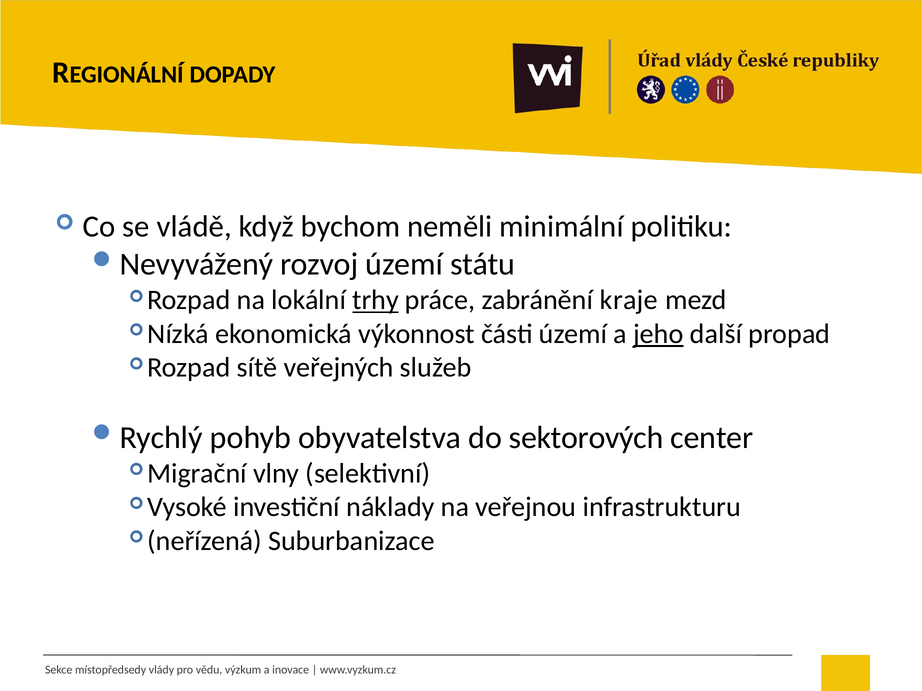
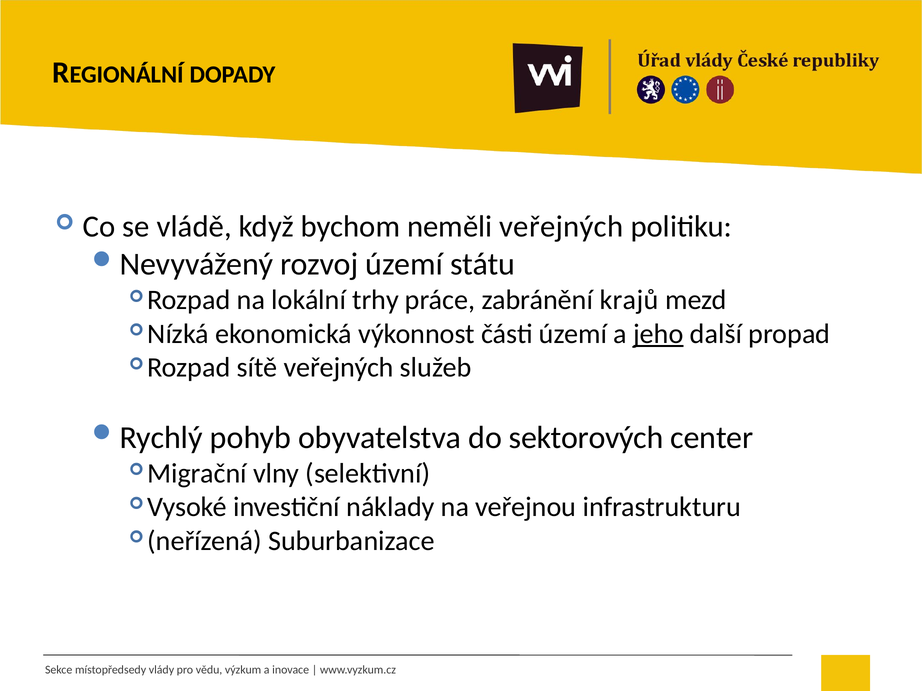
neměli minimální: minimální -> veřejných (561, 227)
trhy underline: present -> none (376, 300)
kraje: kraje -> krajů (629, 300)
